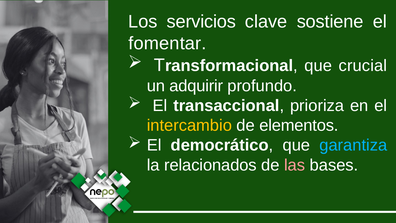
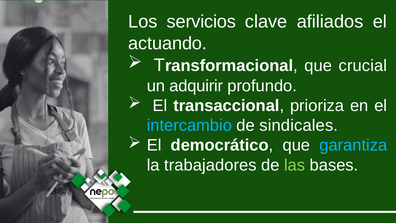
sostiene: sostiene -> afiliados (330, 22)
fomentar: fomentar -> actuando (168, 43)
intercambio colour: yellow -> light blue (189, 125)
elementos: elementos -> sindicales (299, 125)
relacionados: relacionados -> trabajadores (210, 165)
las colour: pink -> light green (295, 165)
